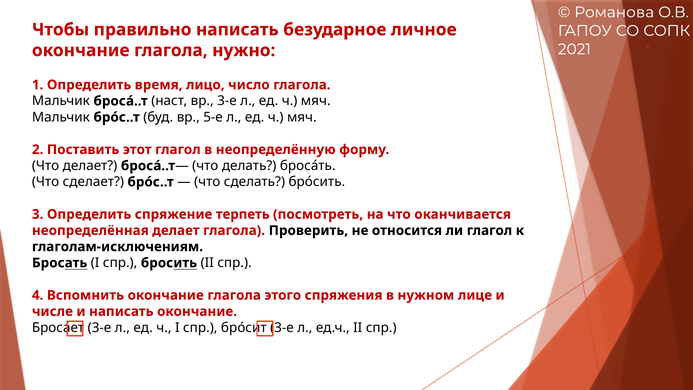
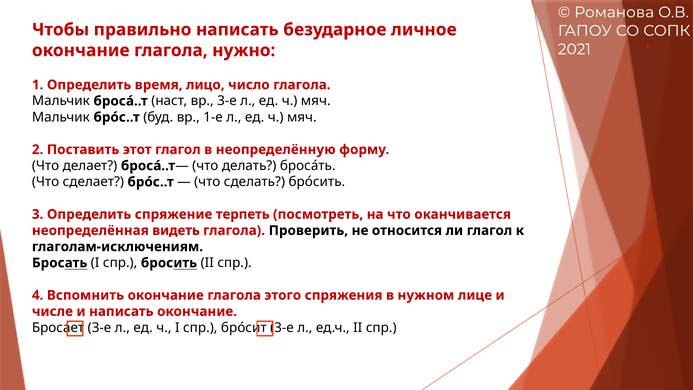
5-е: 5-е -> 1-е (213, 117)
неопределённая делает: делает -> видеть (176, 230)
